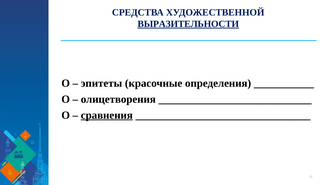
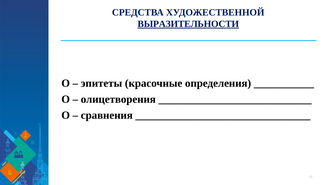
сравнения underline: present -> none (107, 115)
